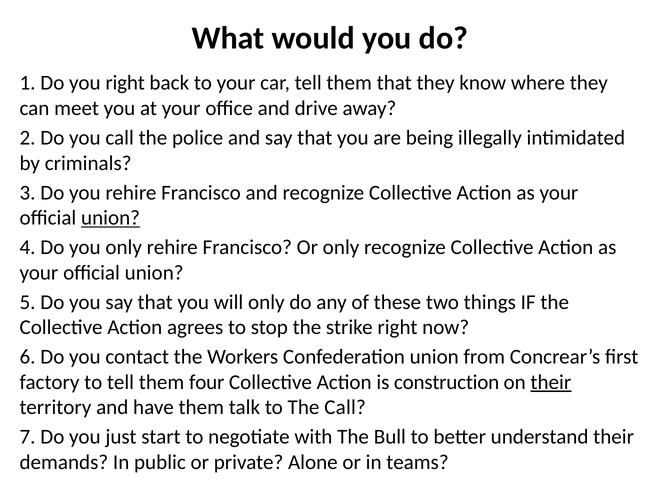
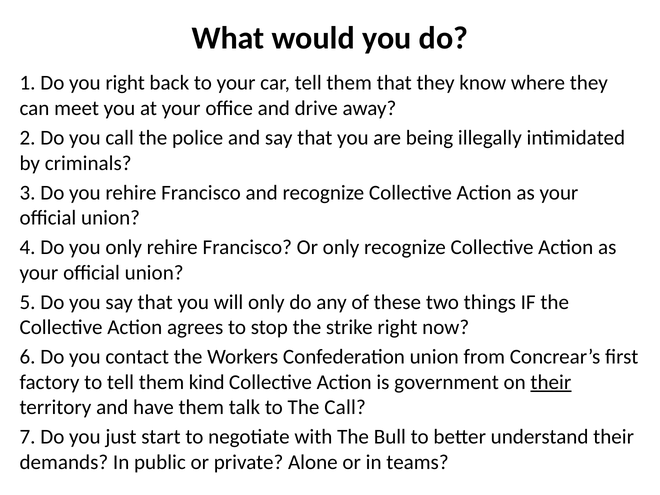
union underline: present -> none (111, 218)
four: four -> kind (207, 382)
construction: construction -> government (447, 382)
